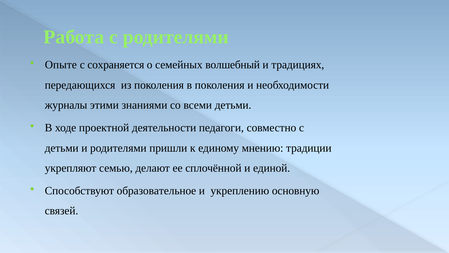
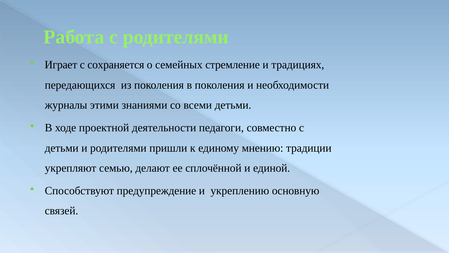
Опыте: Опыте -> Играет (61, 65)
волшебный: волшебный -> стремление (233, 65)
образовательное: образовательное -> предупреждение (156, 190)
